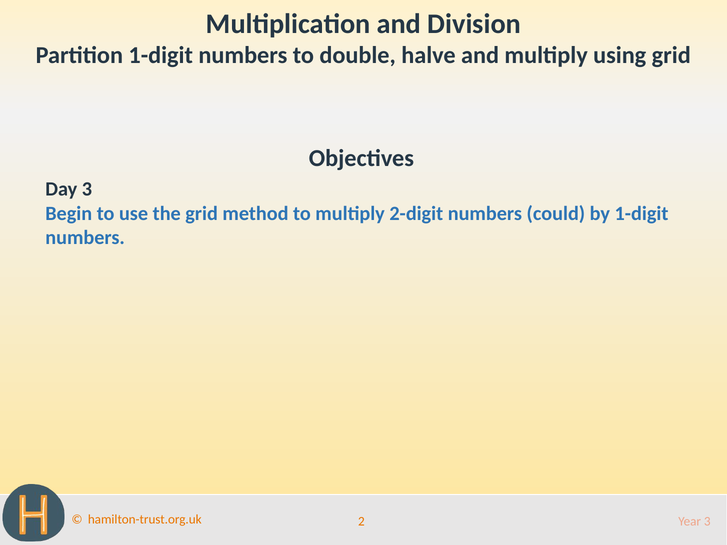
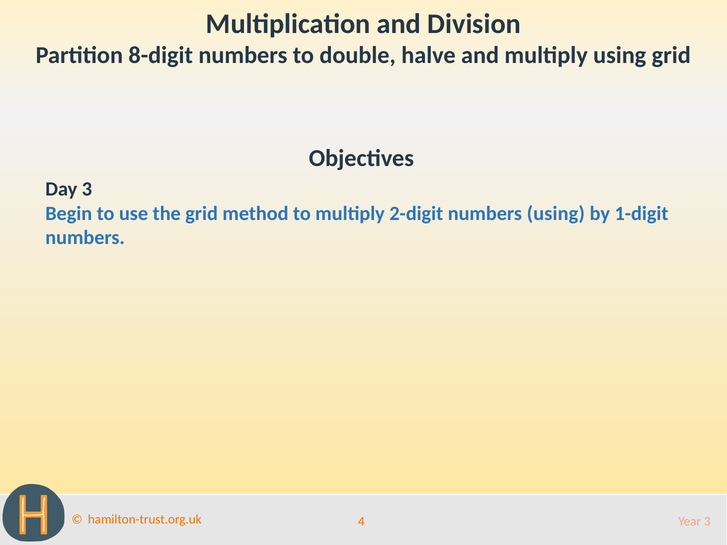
Partition 1-digit: 1-digit -> 8-digit (161, 55)
numbers could: could -> using (556, 214)
2: 2 -> 4 (361, 522)
